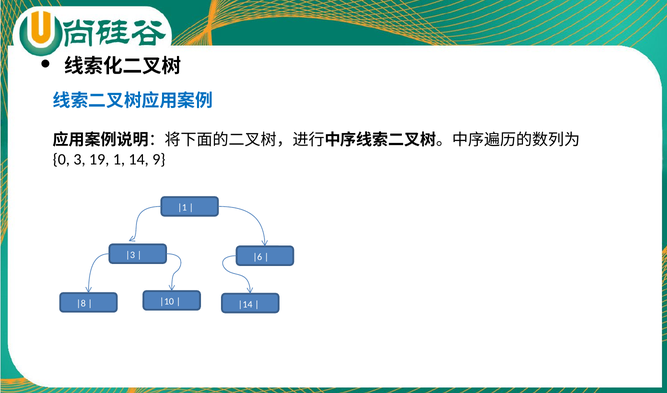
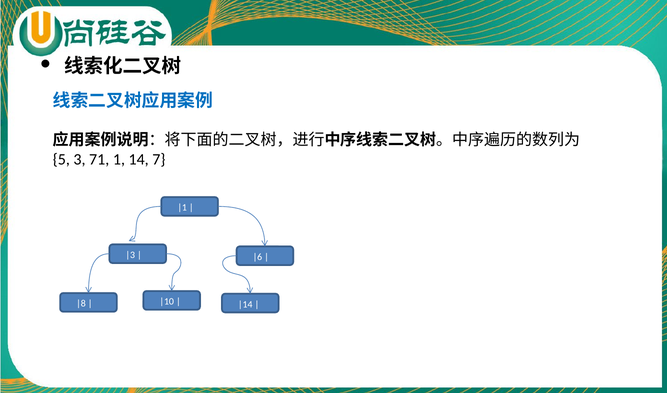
0: 0 -> 5 (61, 159)
19: 19 -> 71 (99, 159)
9: 9 -> 7 (159, 159)
